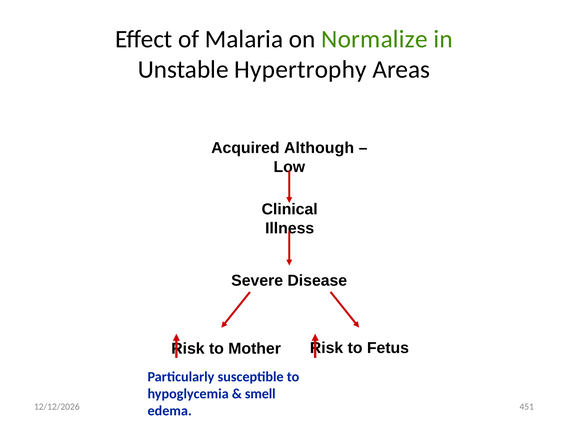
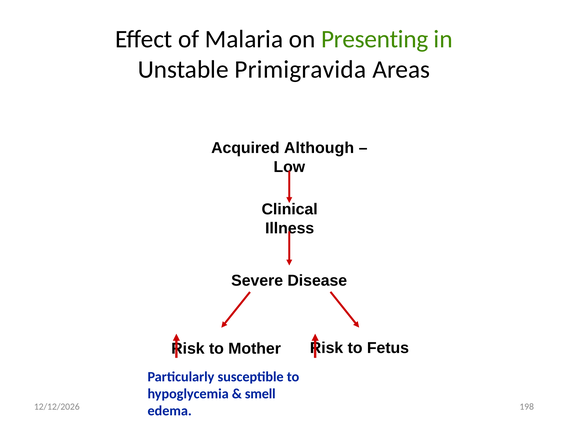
Normalize: Normalize -> Presenting (375, 39)
Hypertrophy: Hypertrophy -> Primigravida (300, 69)
451: 451 -> 198 (527, 407)
